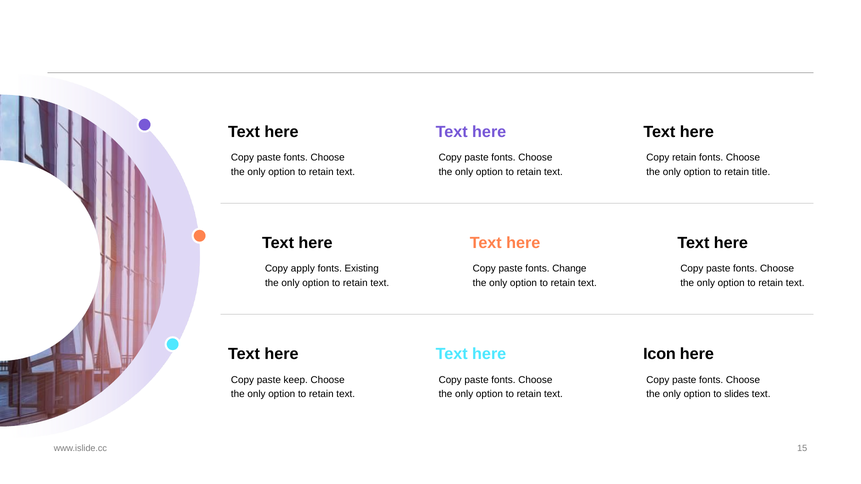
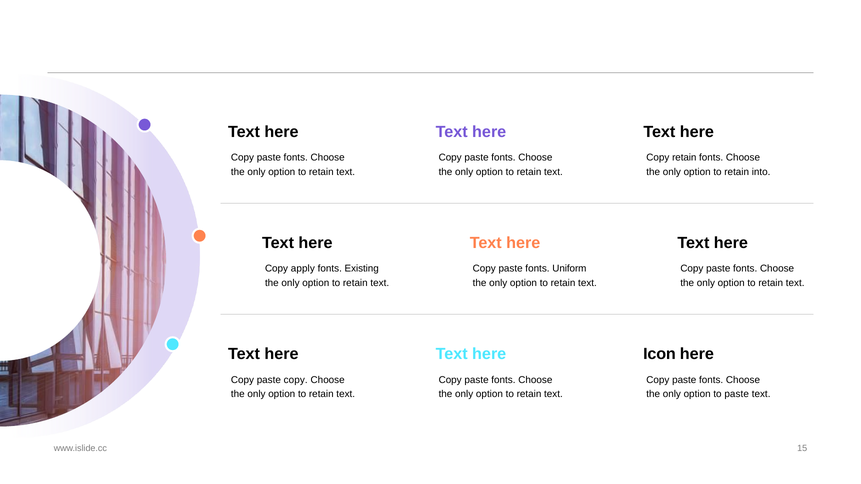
title: title -> into (761, 172)
Change: Change -> Uniform (569, 269)
paste keep: keep -> copy (296, 380)
to slides: slides -> paste (737, 394)
